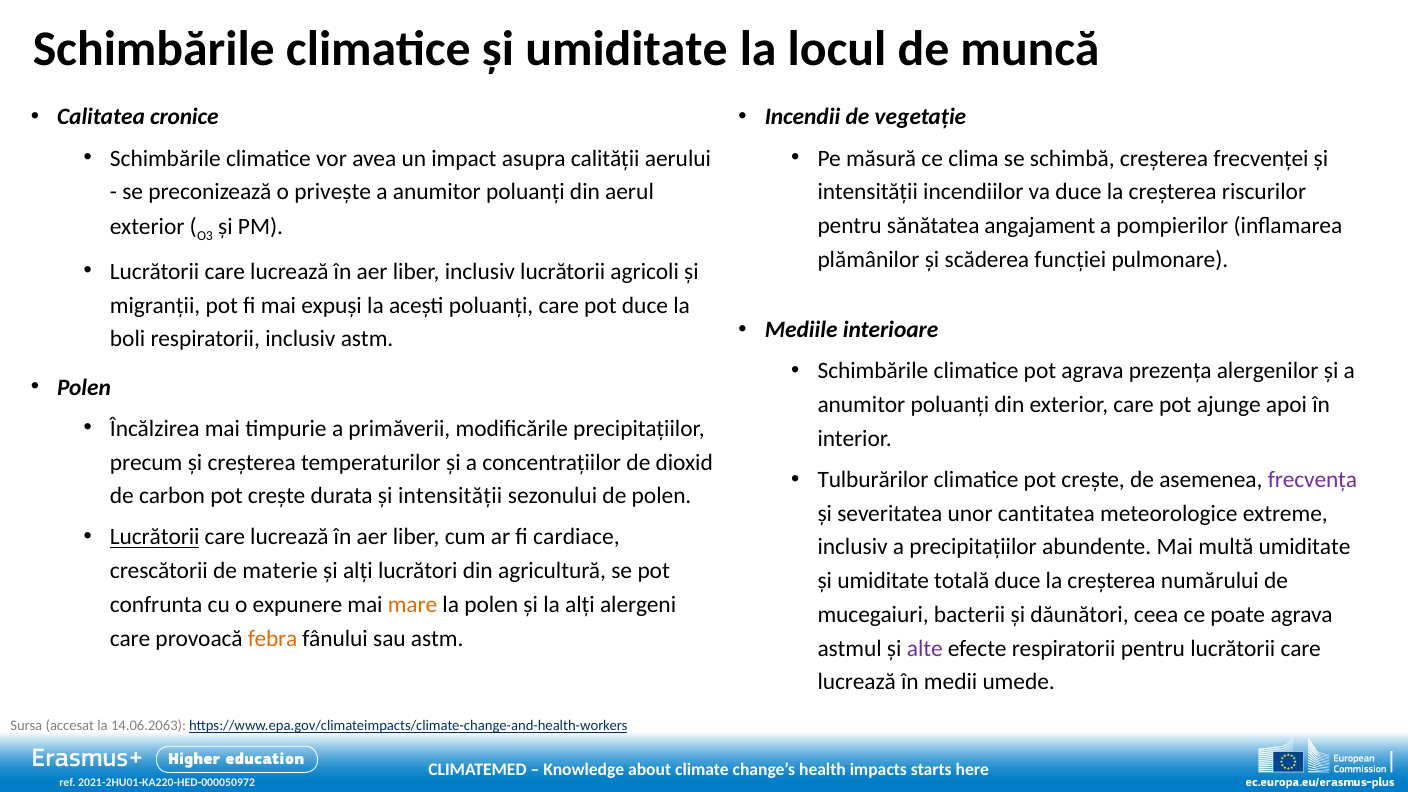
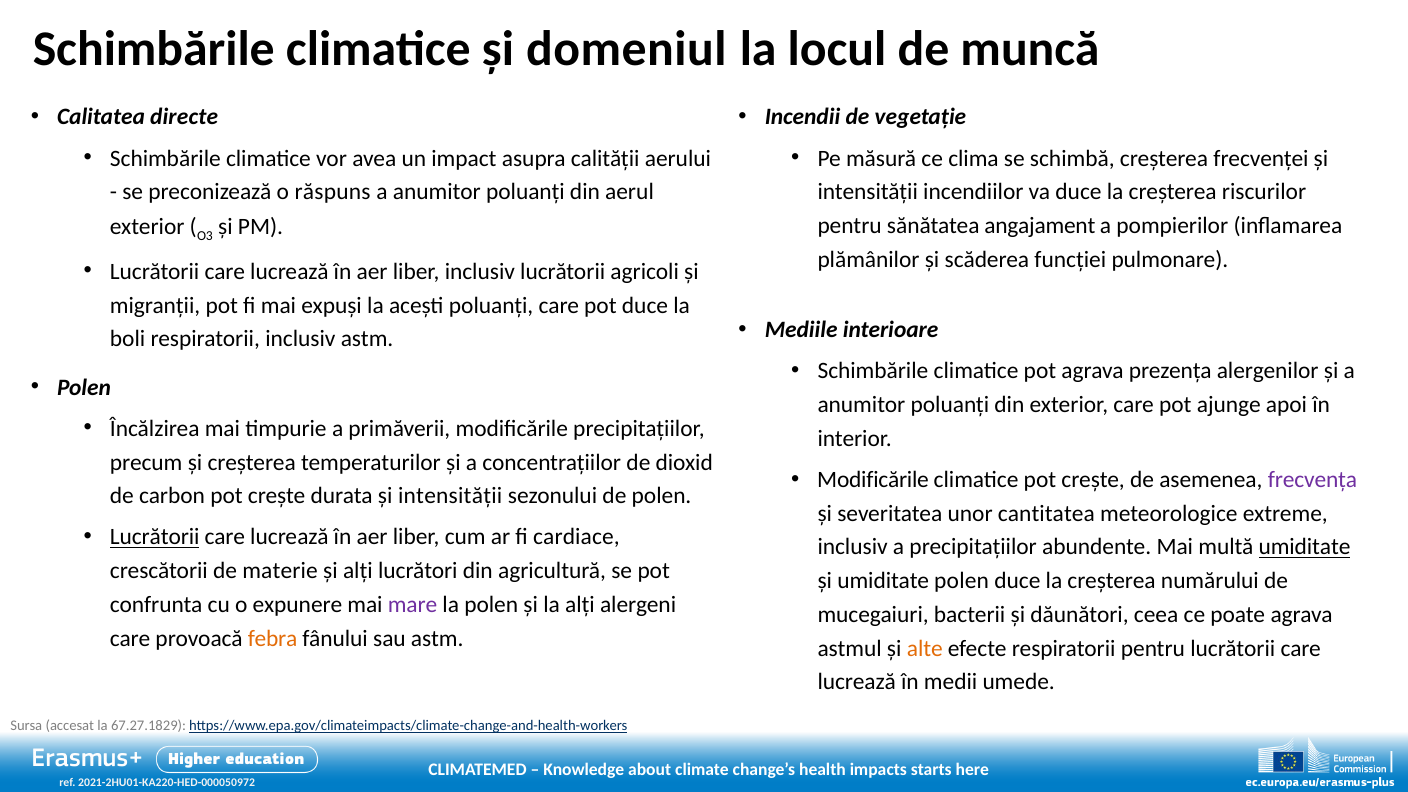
climatice și umiditate: umiditate -> domeniul (626, 50)
cronice: cronice -> directe (184, 117)
privește: privește -> răspuns (333, 192)
Tulburărilor: Tulburărilor -> Modificările (873, 480)
umiditate underline: none -> present (1305, 547)
umiditate totală: totală -> polen (962, 581)
mare colour: orange -> purple (413, 605)
alte colour: purple -> orange (925, 648)
14.06.2063: 14.06.2063 -> 67.27.1829 (149, 726)
